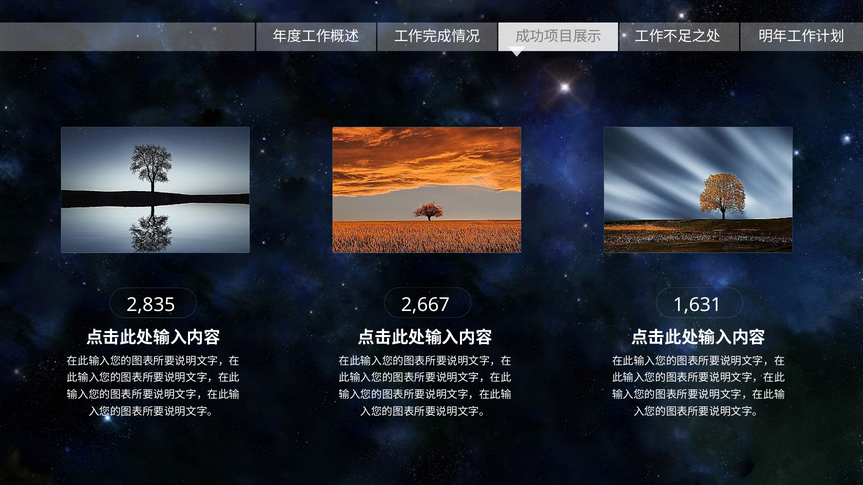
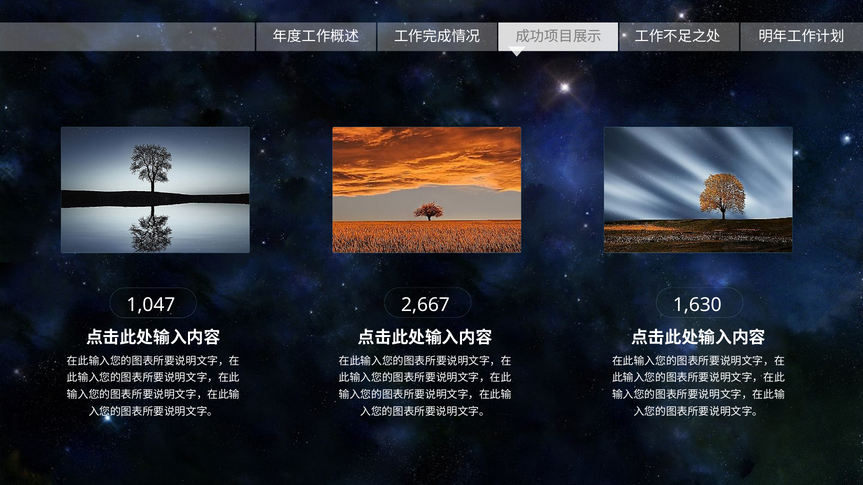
2,835: 2,835 -> 1,047 (151, 305)
1,631: 1,631 -> 1,630 (697, 305)
